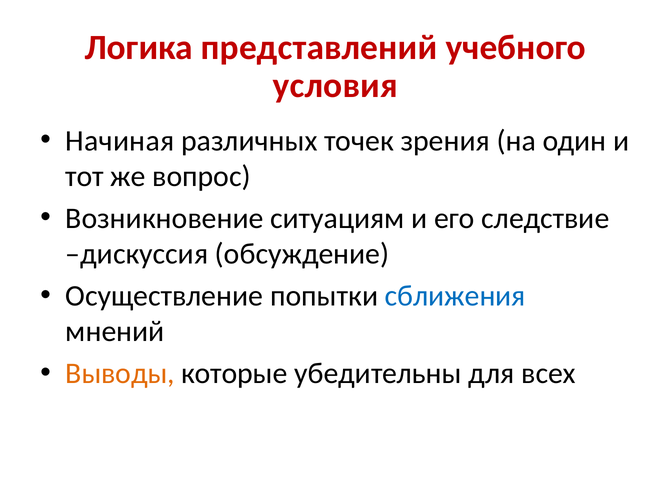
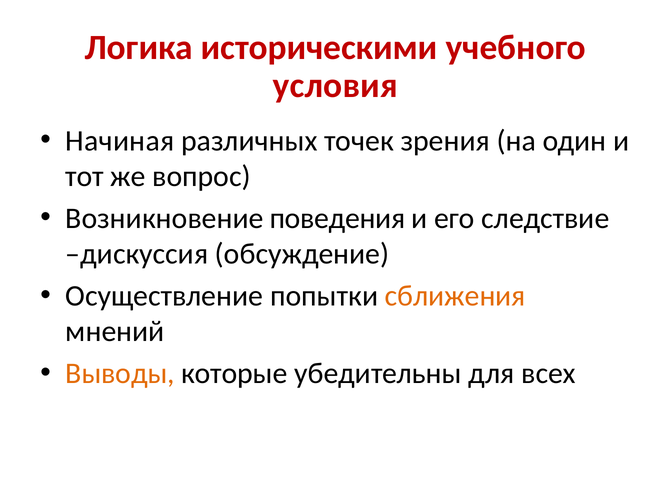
представлений: представлений -> историческими (319, 48)
ситуациям: ситуациям -> поведения (338, 218)
сближения colour: blue -> orange (455, 296)
